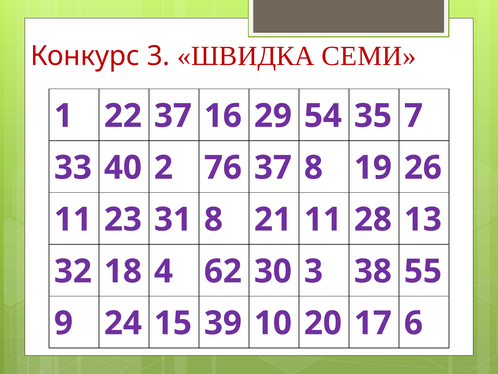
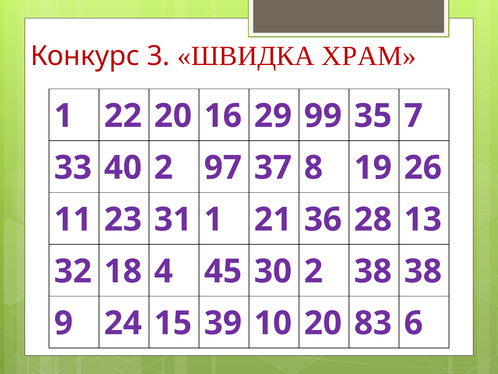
СЕМИ: СЕМИ -> ХРАМ (369, 56)
22 37: 37 -> 20 (173, 116)
54: 54 -> 99 (323, 116)
76: 76 -> 97 (223, 168)
31 8: 8 -> 1 (213, 219)
21 11: 11 -> 36 (323, 219)
62: 62 -> 45 (223, 271)
30 3: 3 -> 2 (313, 271)
38 55: 55 -> 38 (423, 271)
17: 17 -> 83 (373, 323)
